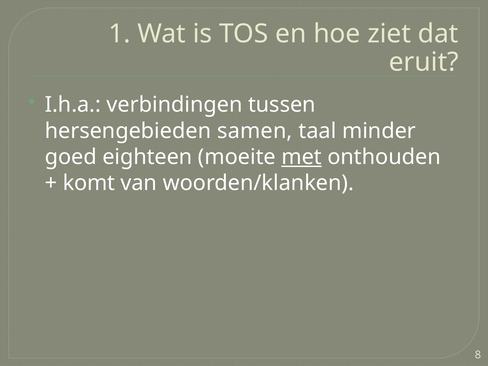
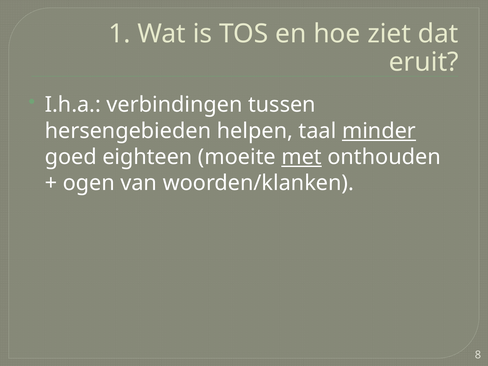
samen: samen -> helpen (255, 131)
minder underline: none -> present (379, 131)
komt: komt -> ogen (89, 183)
